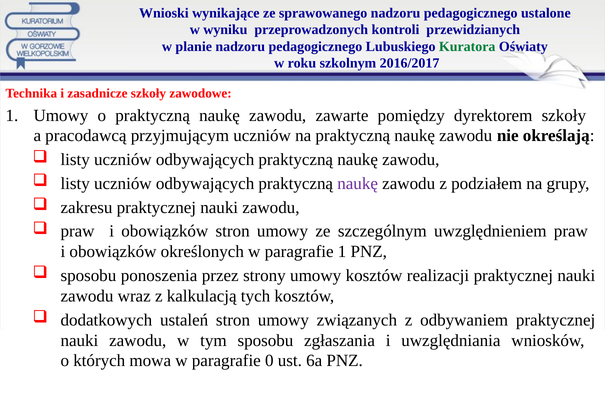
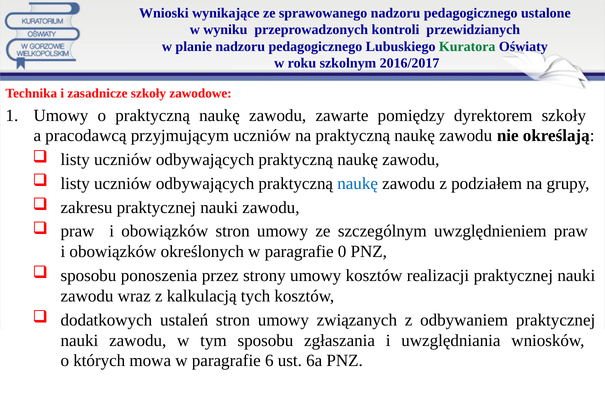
naukę colour: purple -> blue (358, 183)
paragrafie 1: 1 -> 0 (342, 252)
0: 0 -> 6 (269, 361)
